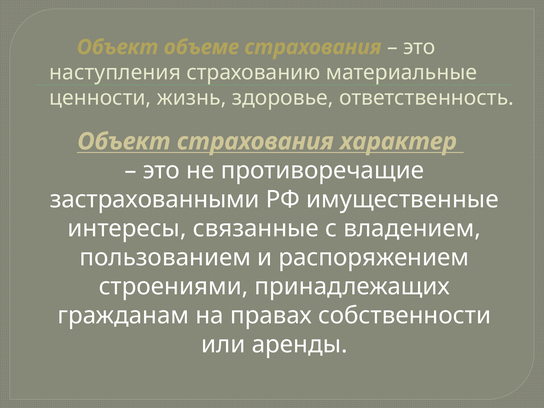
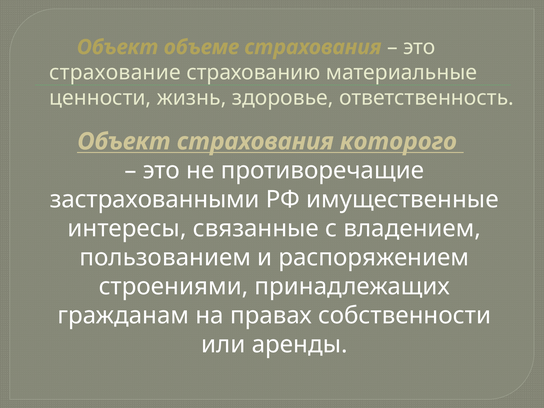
наступления: наступления -> страхование (115, 72)
характер: характер -> которого (398, 141)
